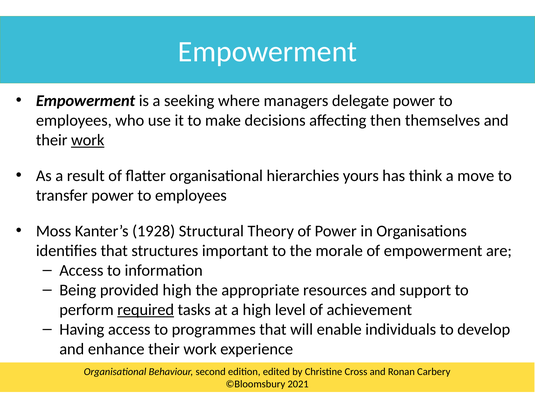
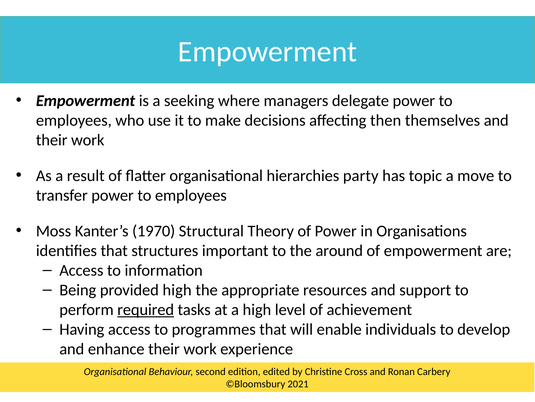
work underline: present -> none (88, 140)
yours: yours -> party (361, 175)
think: think -> topic (425, 175)
1928: 1928 -> 1970 (154, 231)
morale: morale -> around (339, 250)
